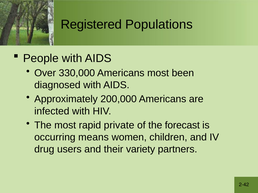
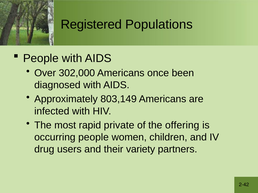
330,000: 330,000 -> 302,000 (77, 73)
Americans most: most -> once (158, 73)
200,000: 200,000 -> 803,149 (119, 99)
forecast: forecast -> offering (182, 125)
occurring means: means -> people (94, 137)
